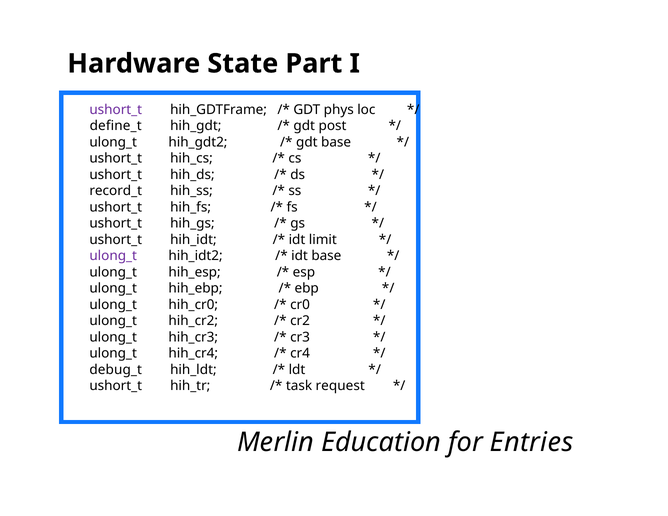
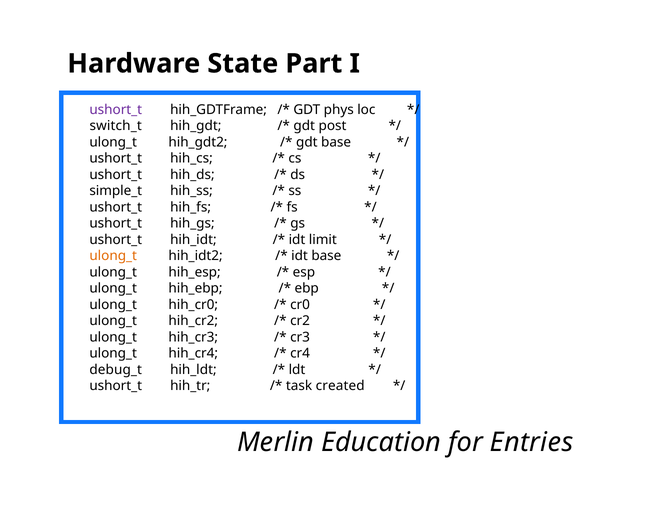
define_t: define_t -> switch_t (116, 126)
record_t: record_t -> simple_t (116, 191)
ulong_t colour: purple -> orange (113, 256)
request: request -> created (340, 386)
